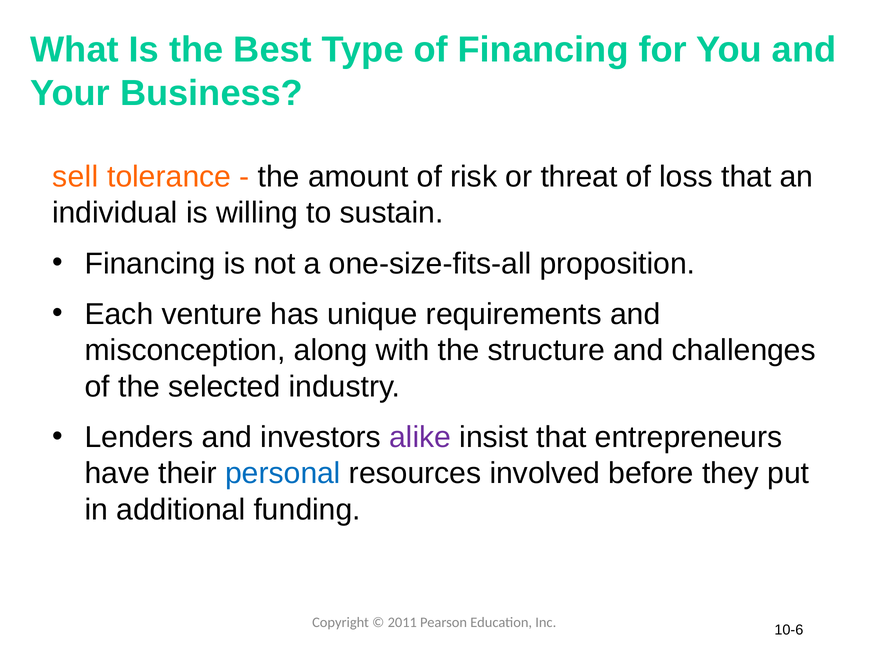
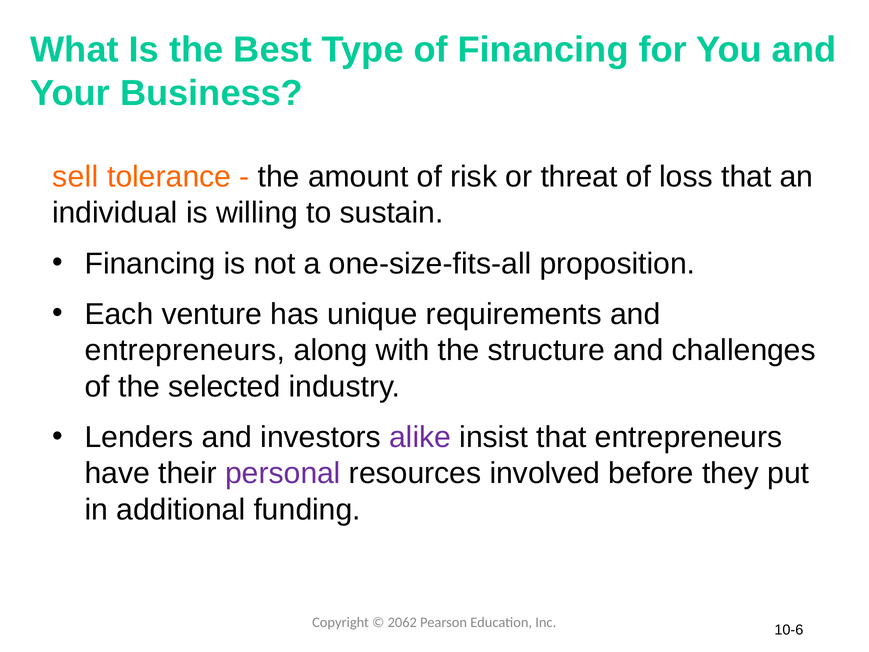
misconception: misconception -> entrepreneurs (185, 350)
personal colour: blue -> purple (283, 473)
2011: 2011 -> 2062 (402, 622)
